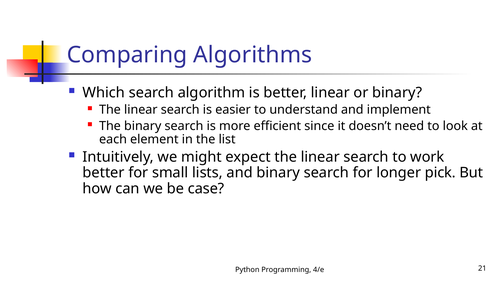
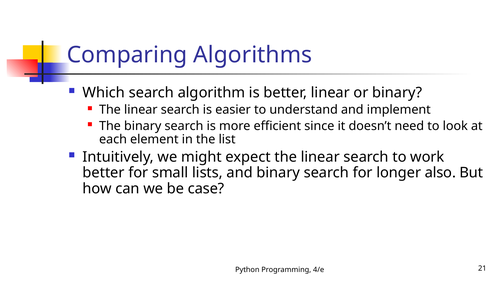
pick: pick -> also (440, 173)
